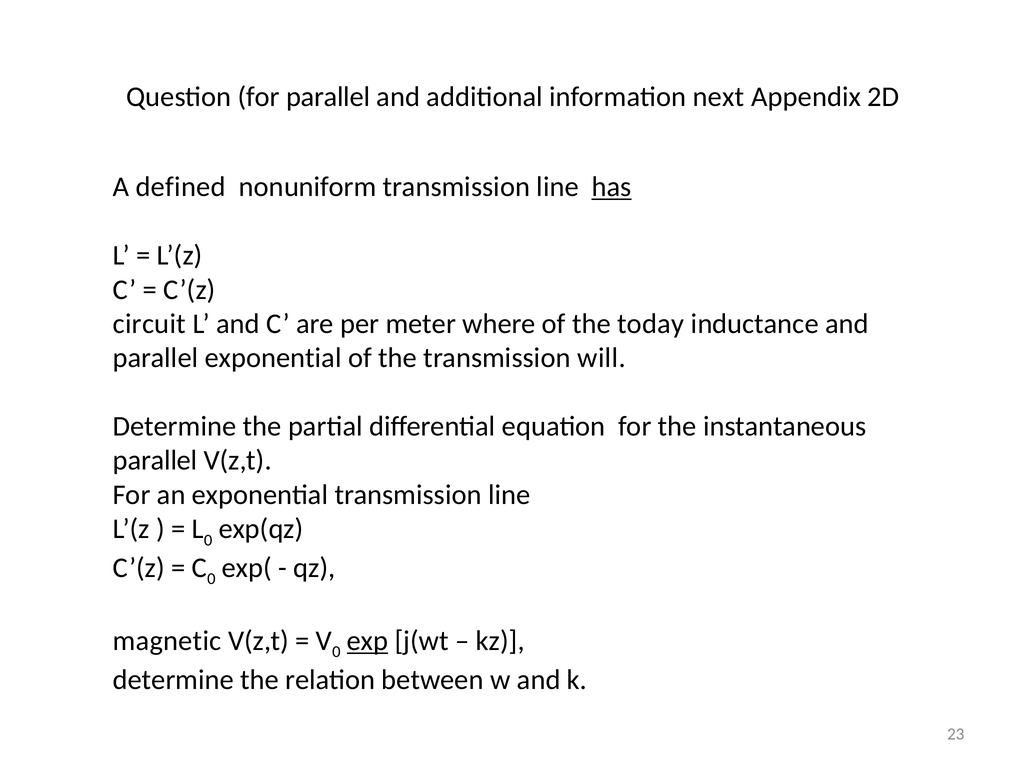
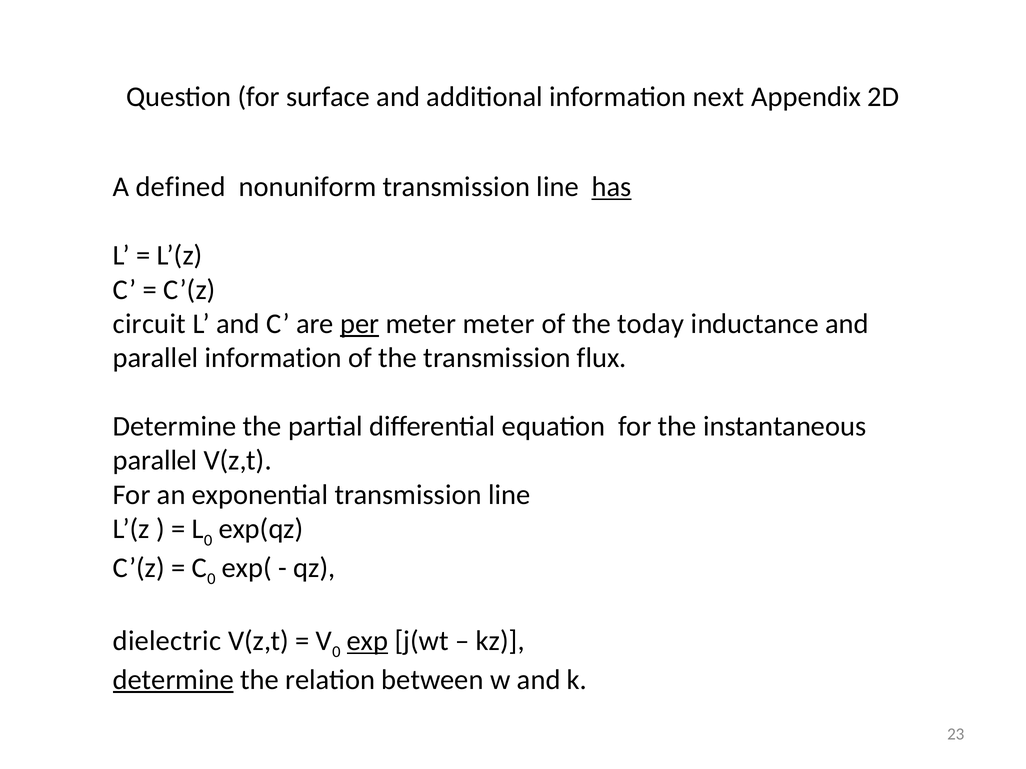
for parallel: parallel -> surface (328, 97)
per underline: none -> present (360, 324)
meter where: where -> meter (499, 324)
parallel exponential: exponential -> information (273, 358)
will: will -> flux (602, 358)
magnetic: magnetic -> dielectric (167, 641)
determine underline: none -> present (173, 680)
